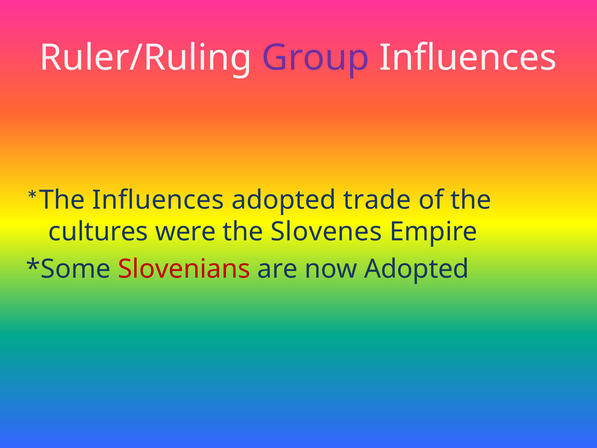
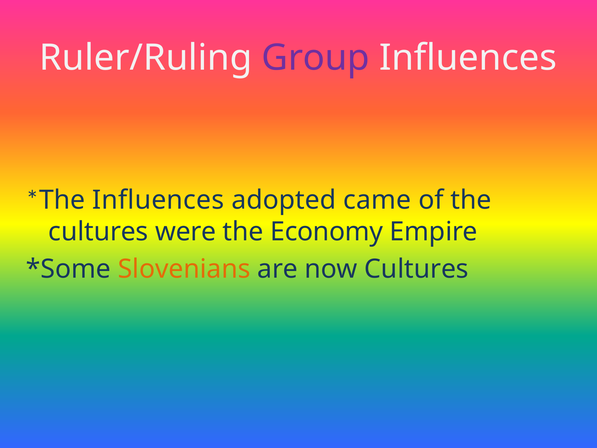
trade: trade -> came (377, 200)
Slovenes: Slovenes -> Economy (327, 232)
Slovenians colour: red -> orange (184, 269)
now Adopted: Adopted -> Cultures (416, 269)
